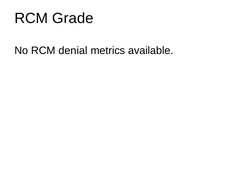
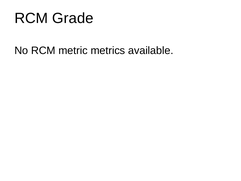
denial: denial -> metric (73, 51)
